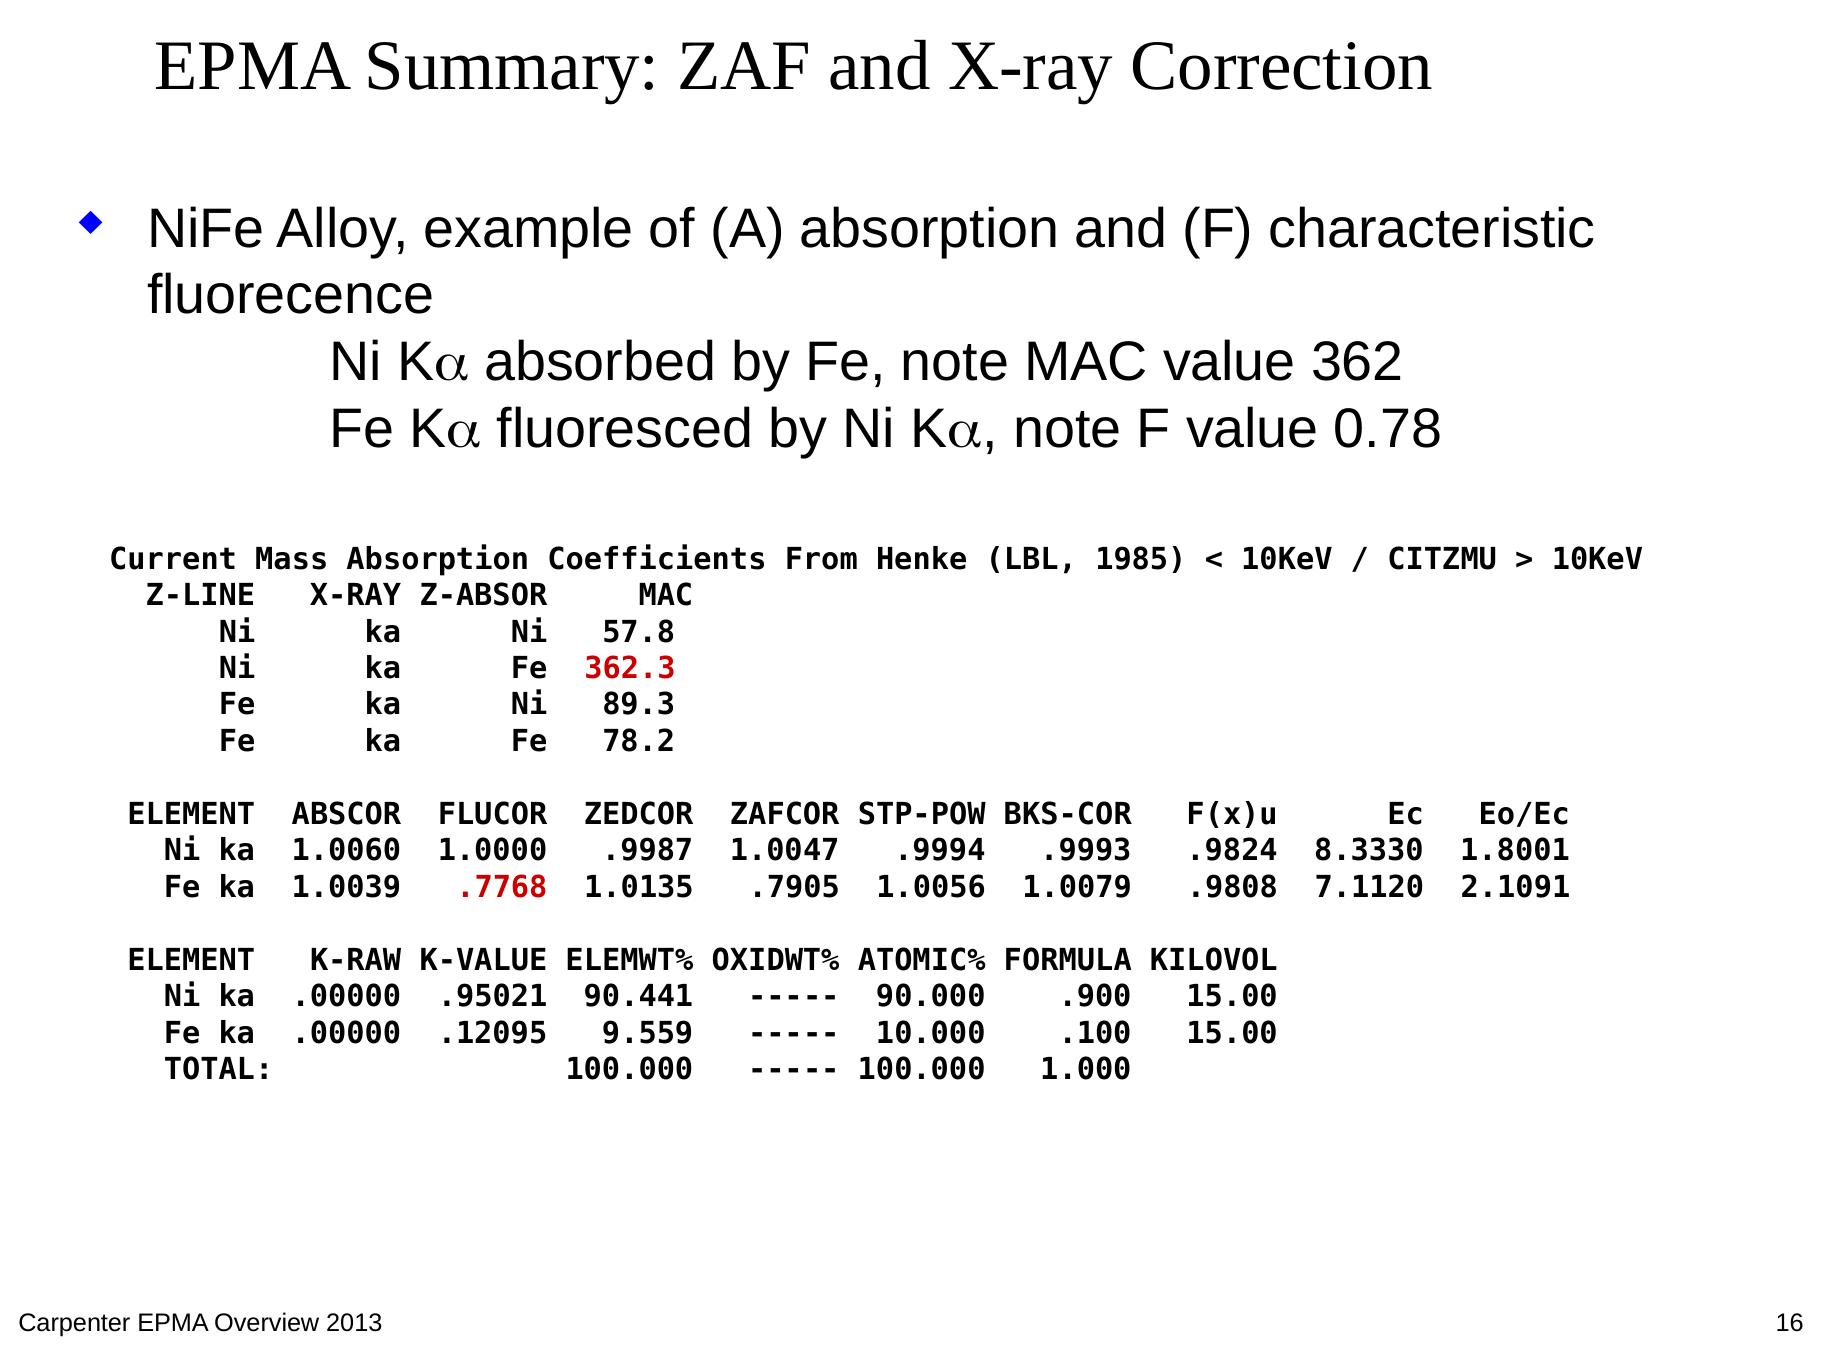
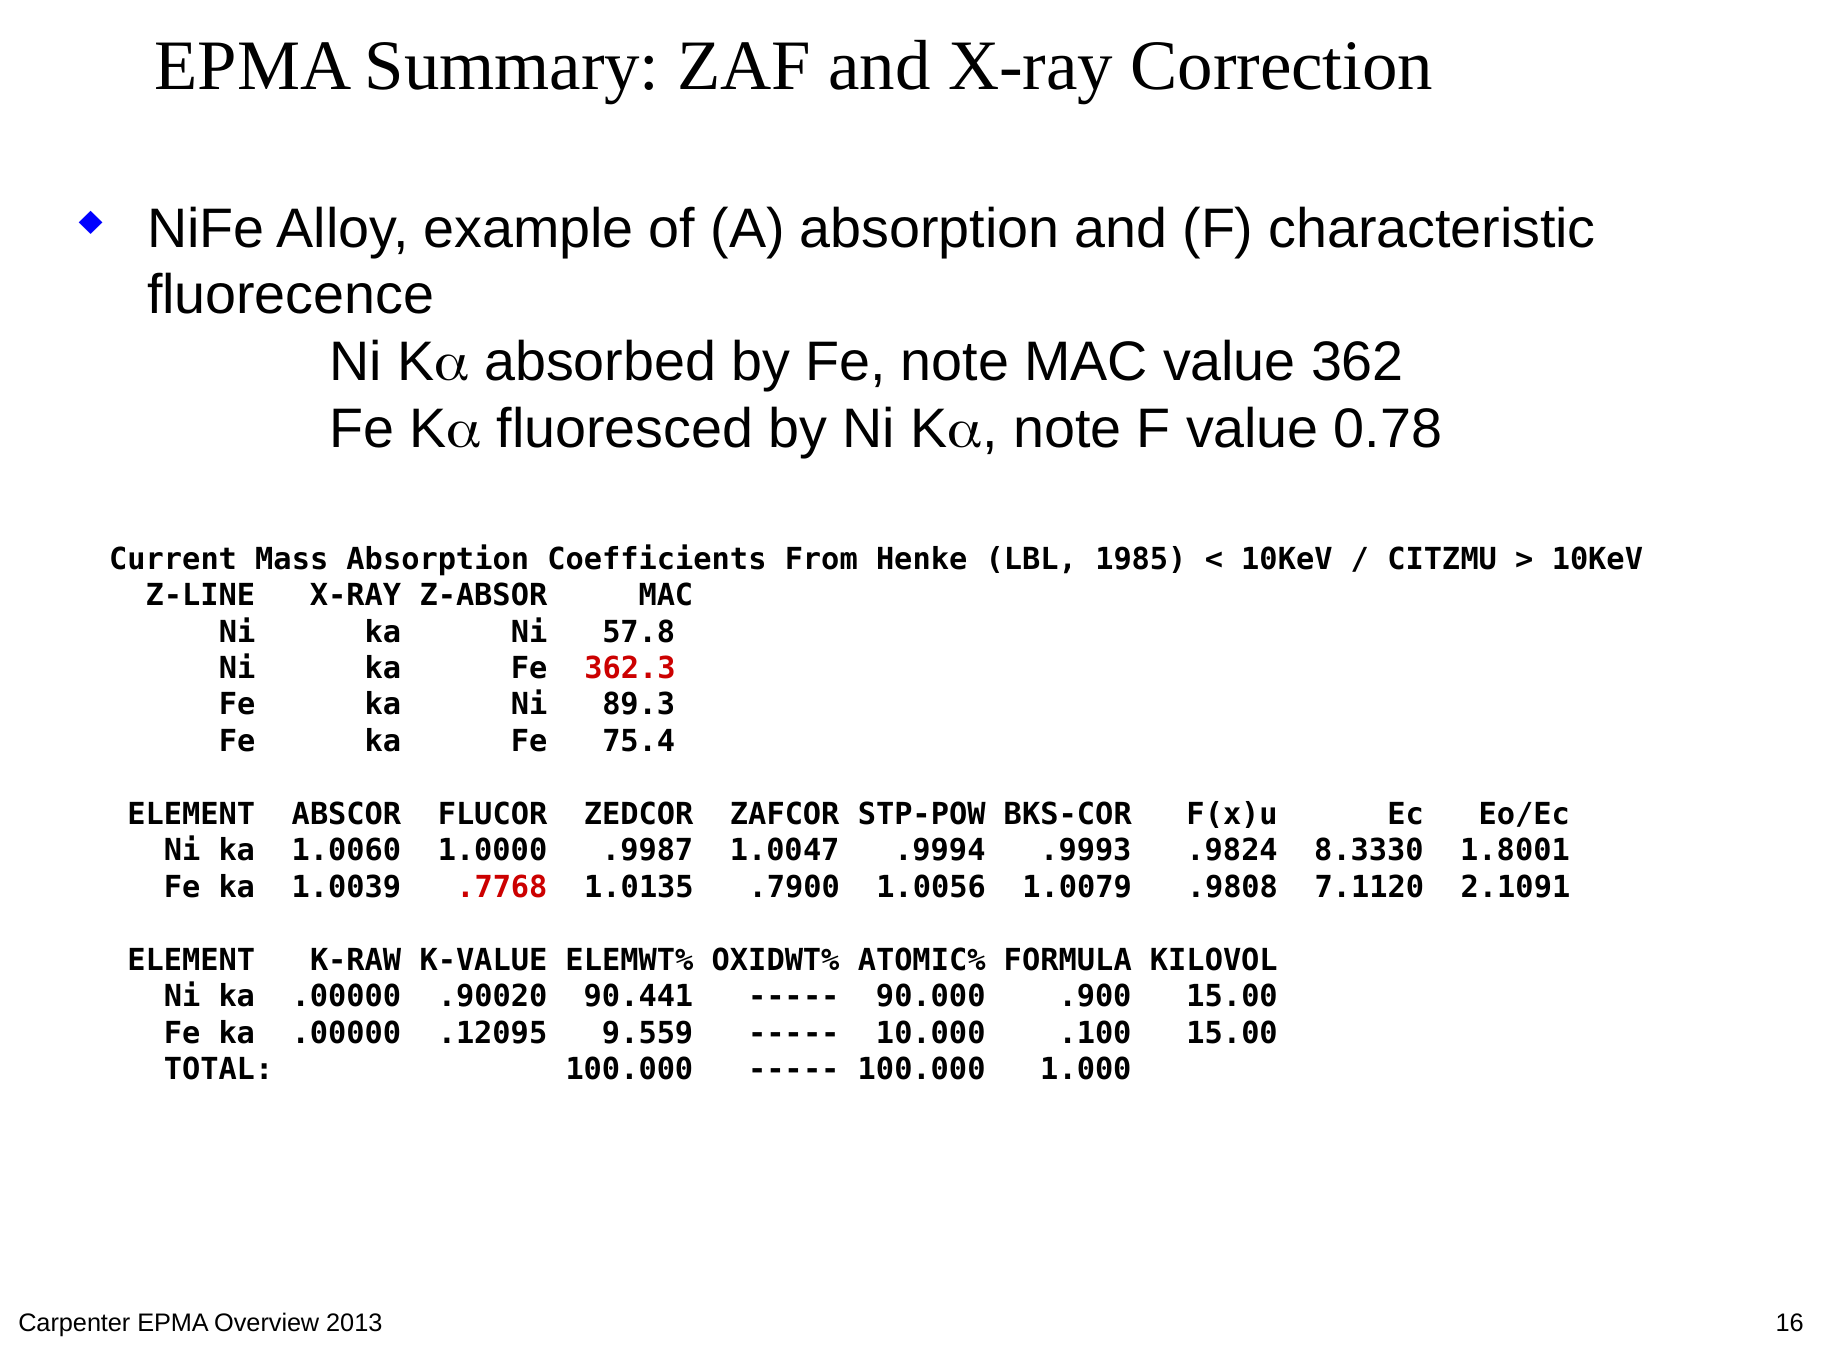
78.2: 78.2 -> 75.4 (639, 741)
.7905: .7905 -> .7900 (794, 887)
.95021: .95021 -> .90020 (493, 996)
